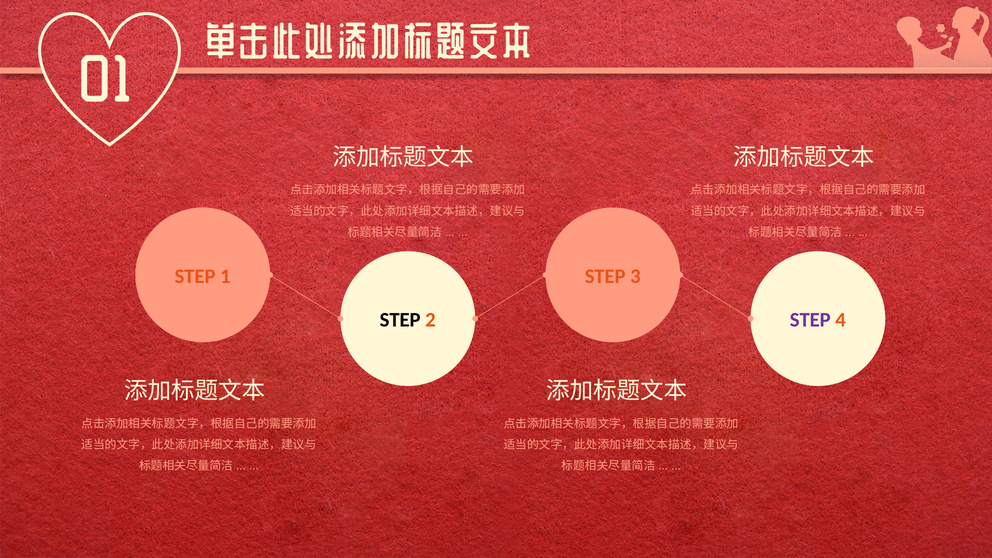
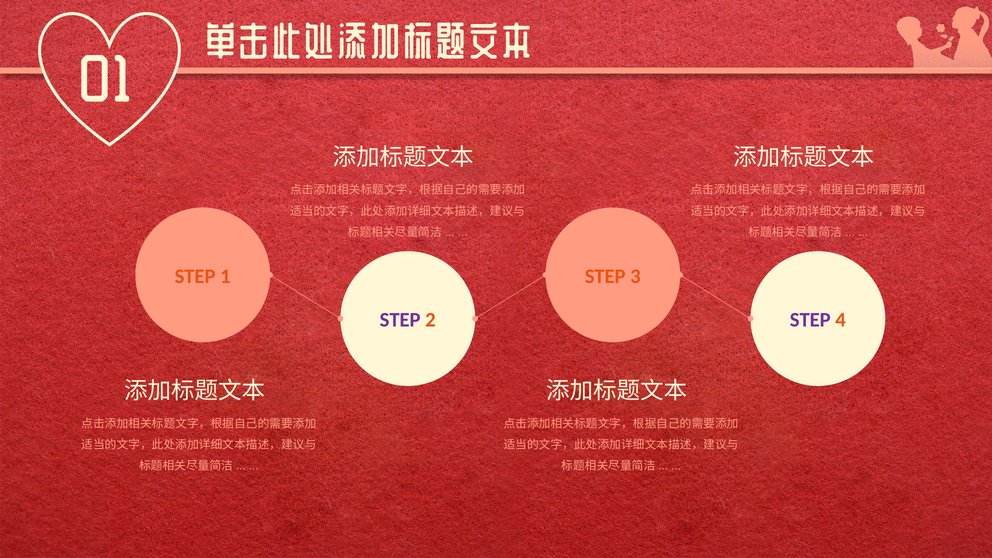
STEP colour: black -> purple (400, 320)
